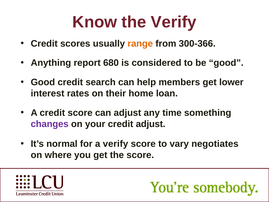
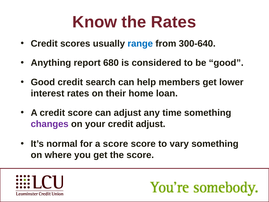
the Verify: Verify -> Rates (174, 22)
range colour: orange -> blue (140, 43)
300-366: 300-366 -> 300-640 (197, 43)
a verify: verify -> score (115, 144)
vary negotiates: negotiates -> something (215, 144)
